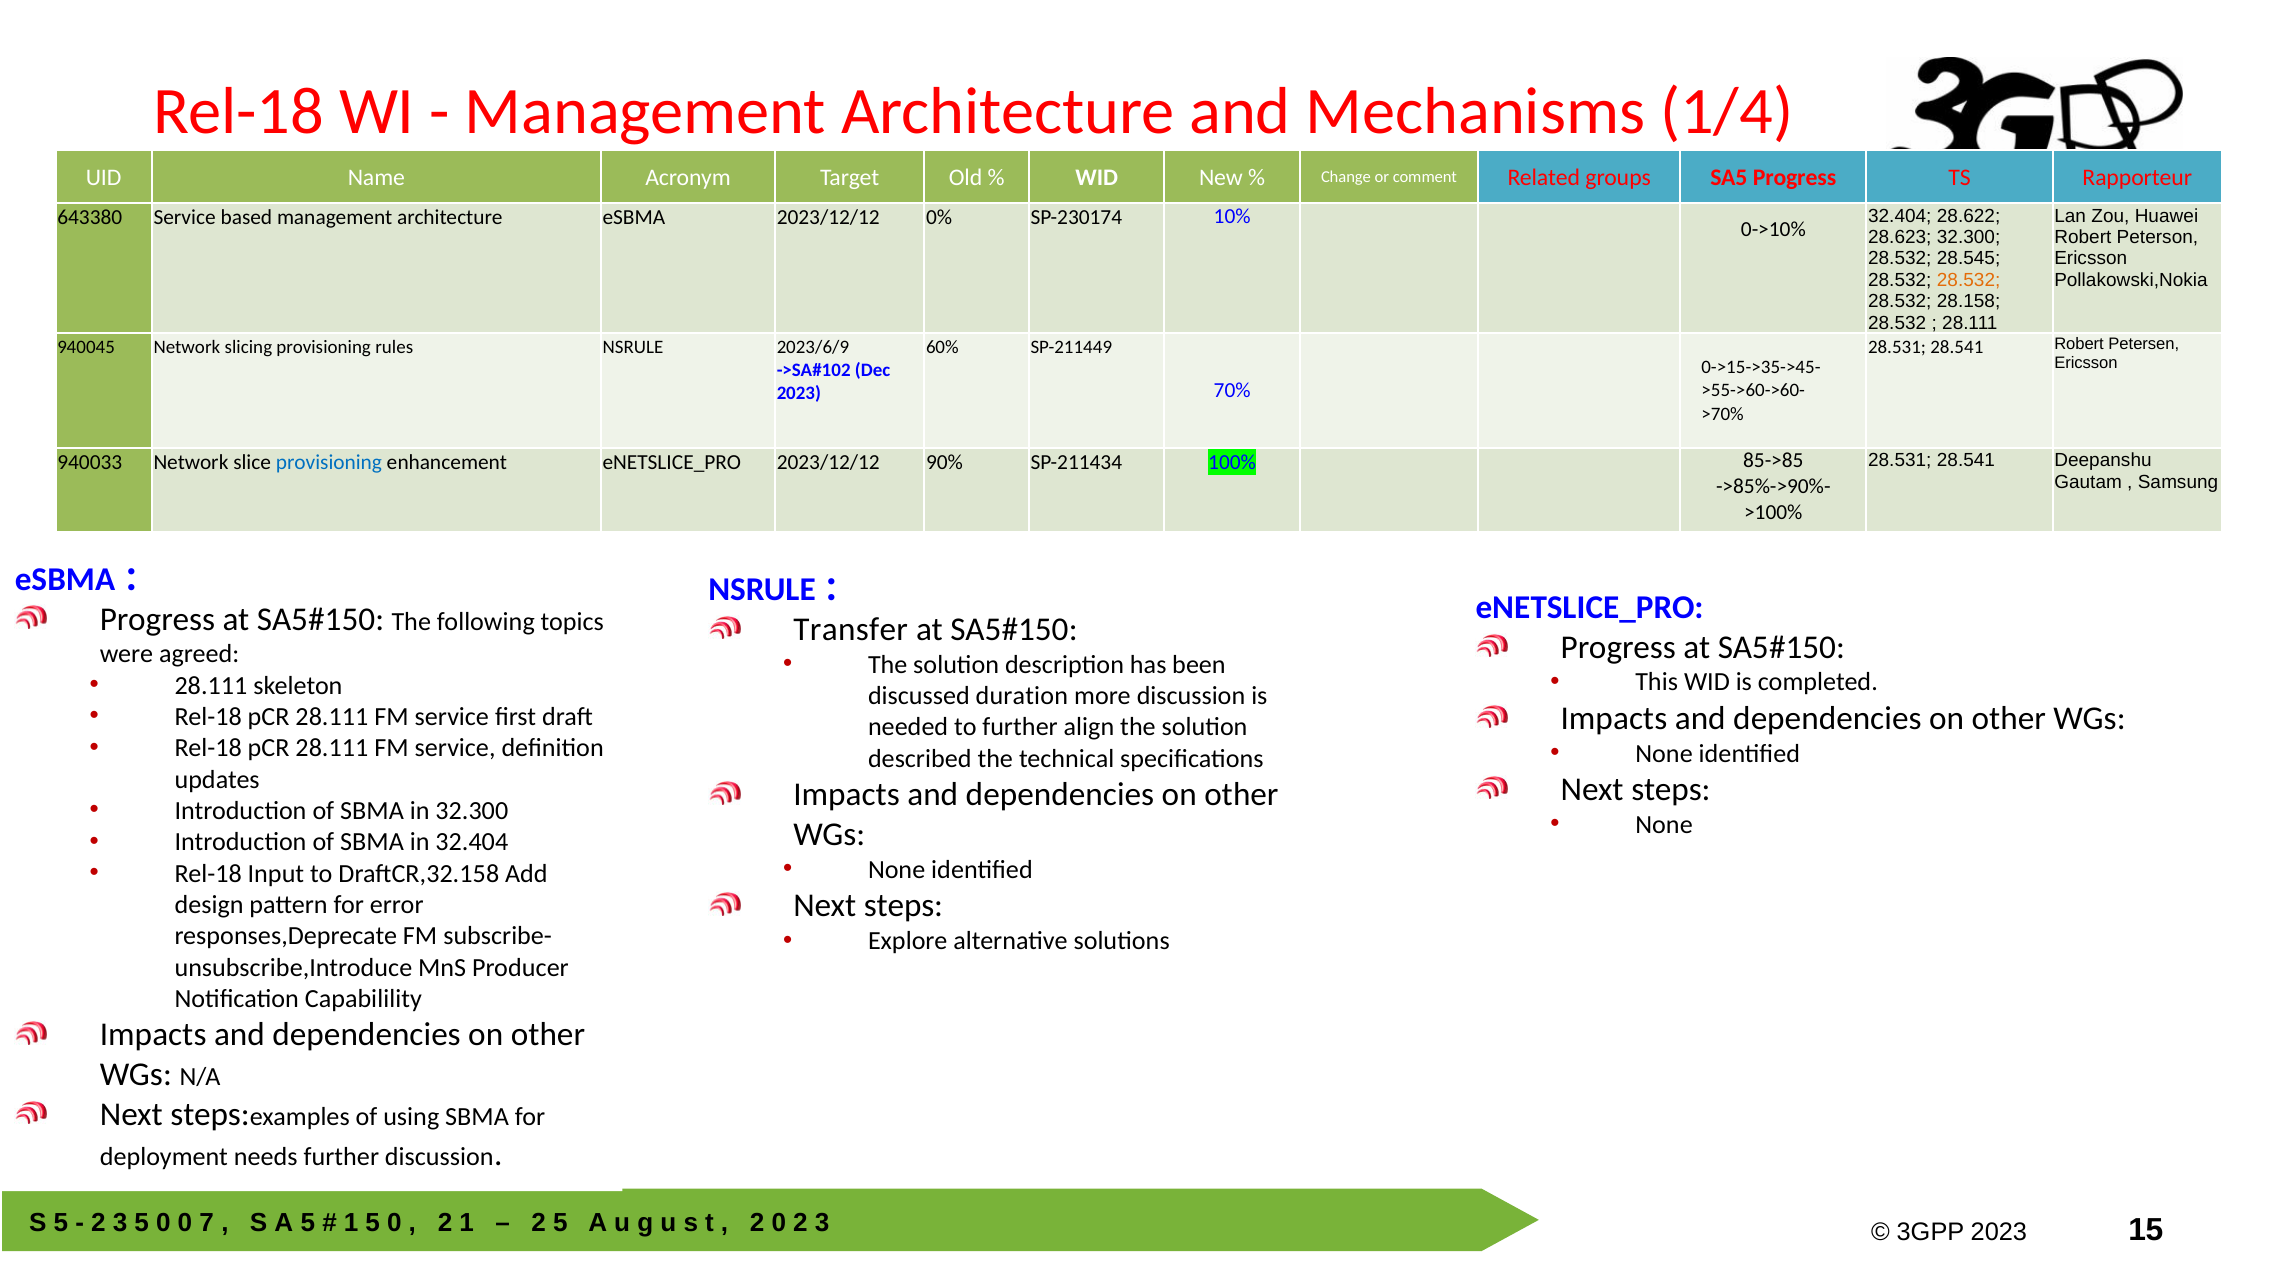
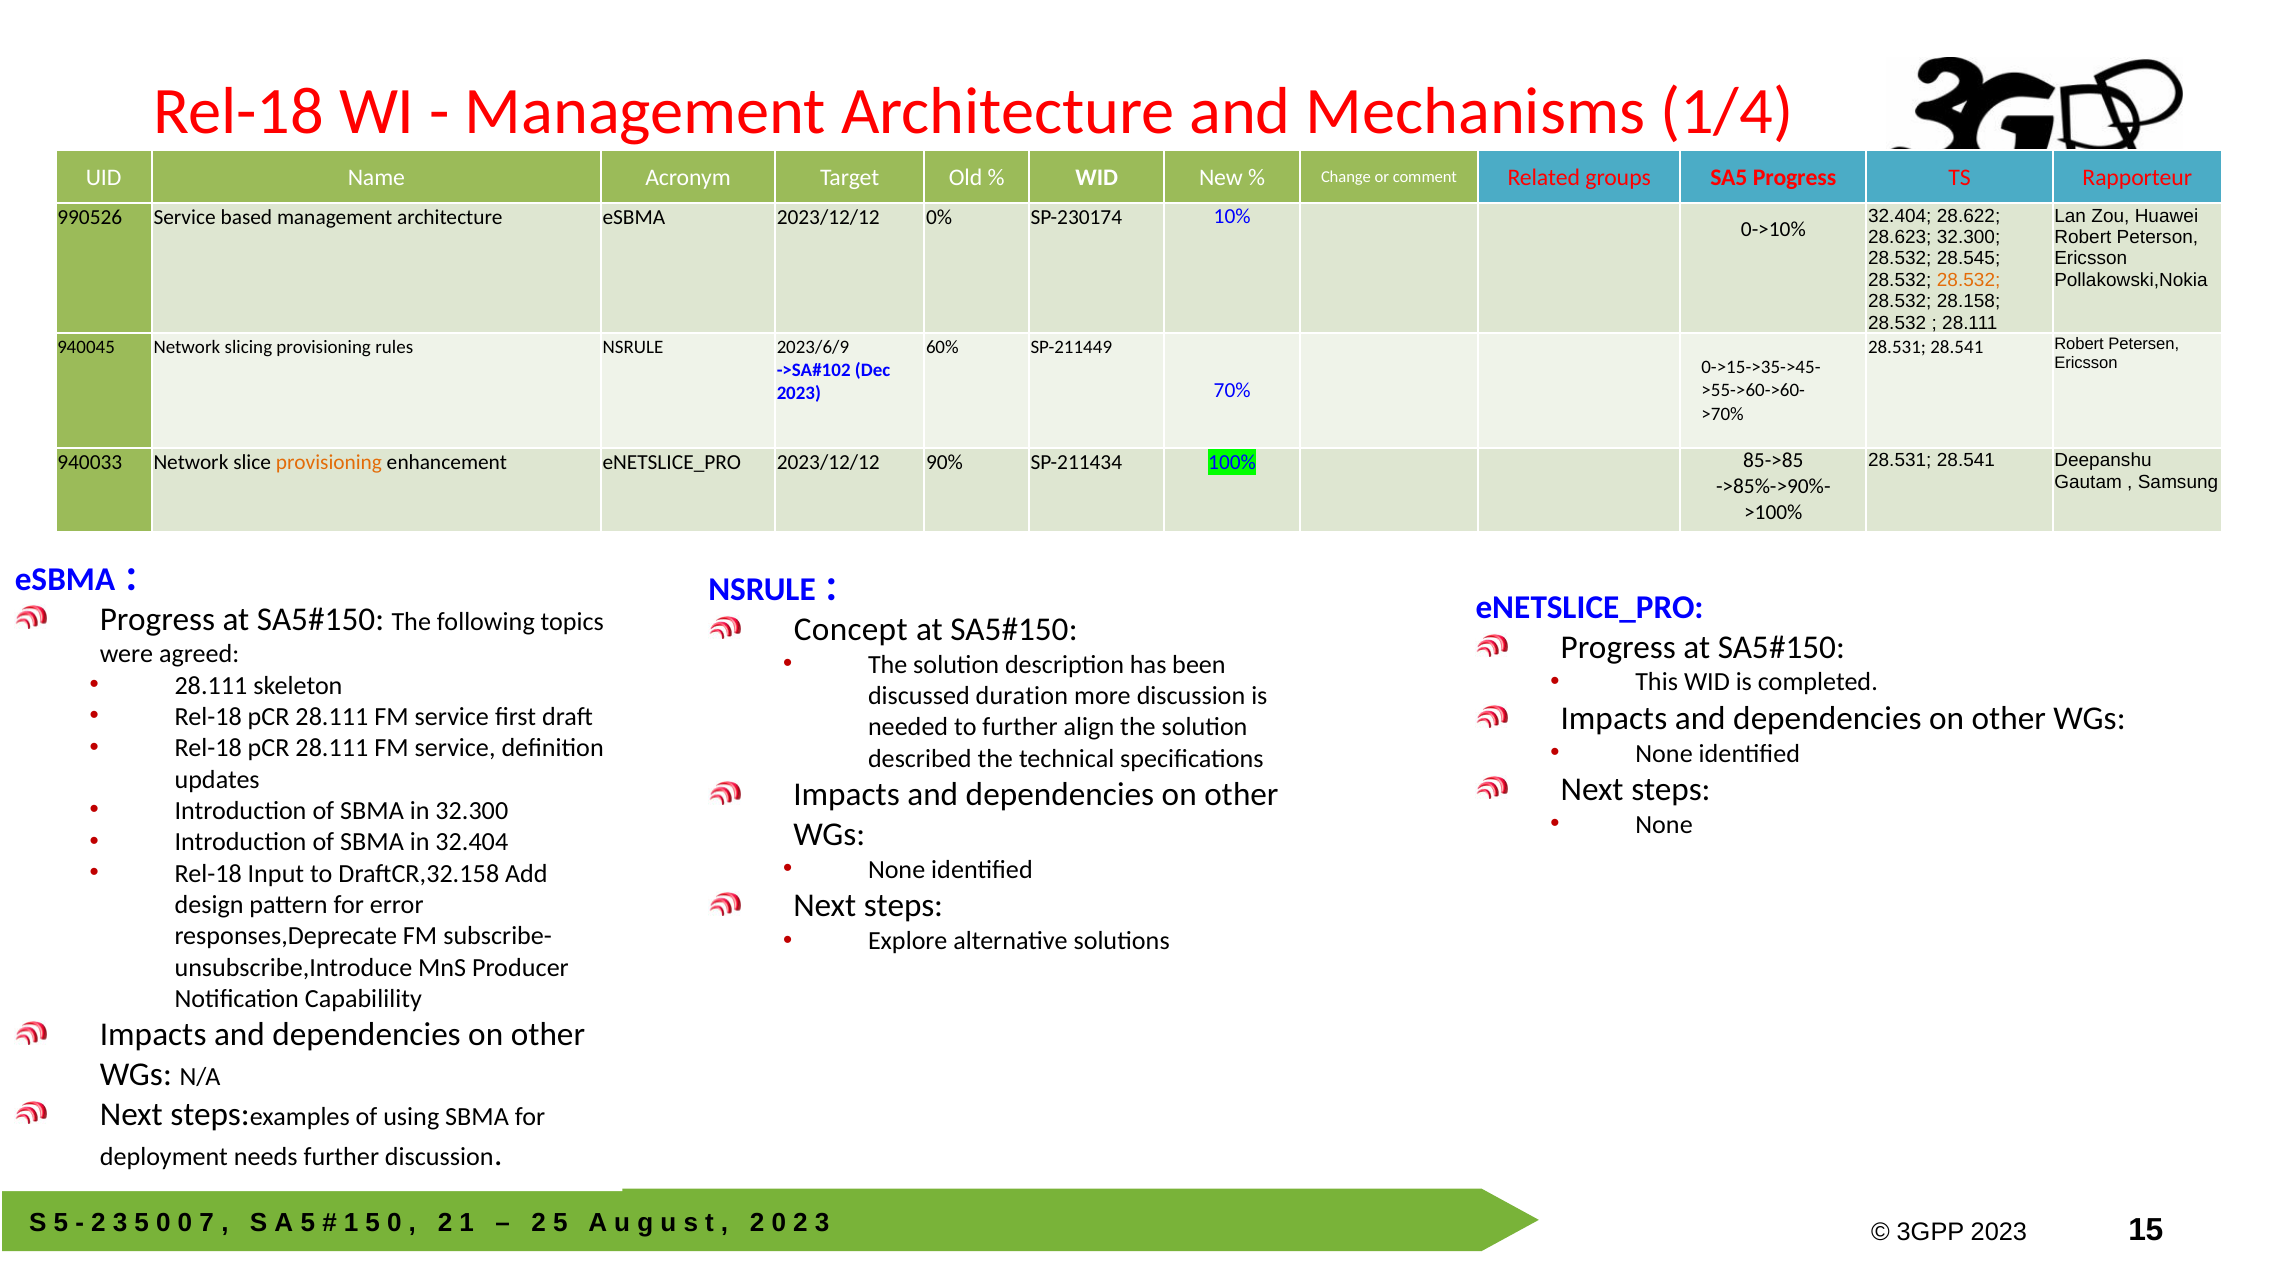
643380: 643380 -> 990526 (90, 218)
provisioning colour: blue -> orange (329, 463)
Transfer: Transfer -> Concept (851, 630)
